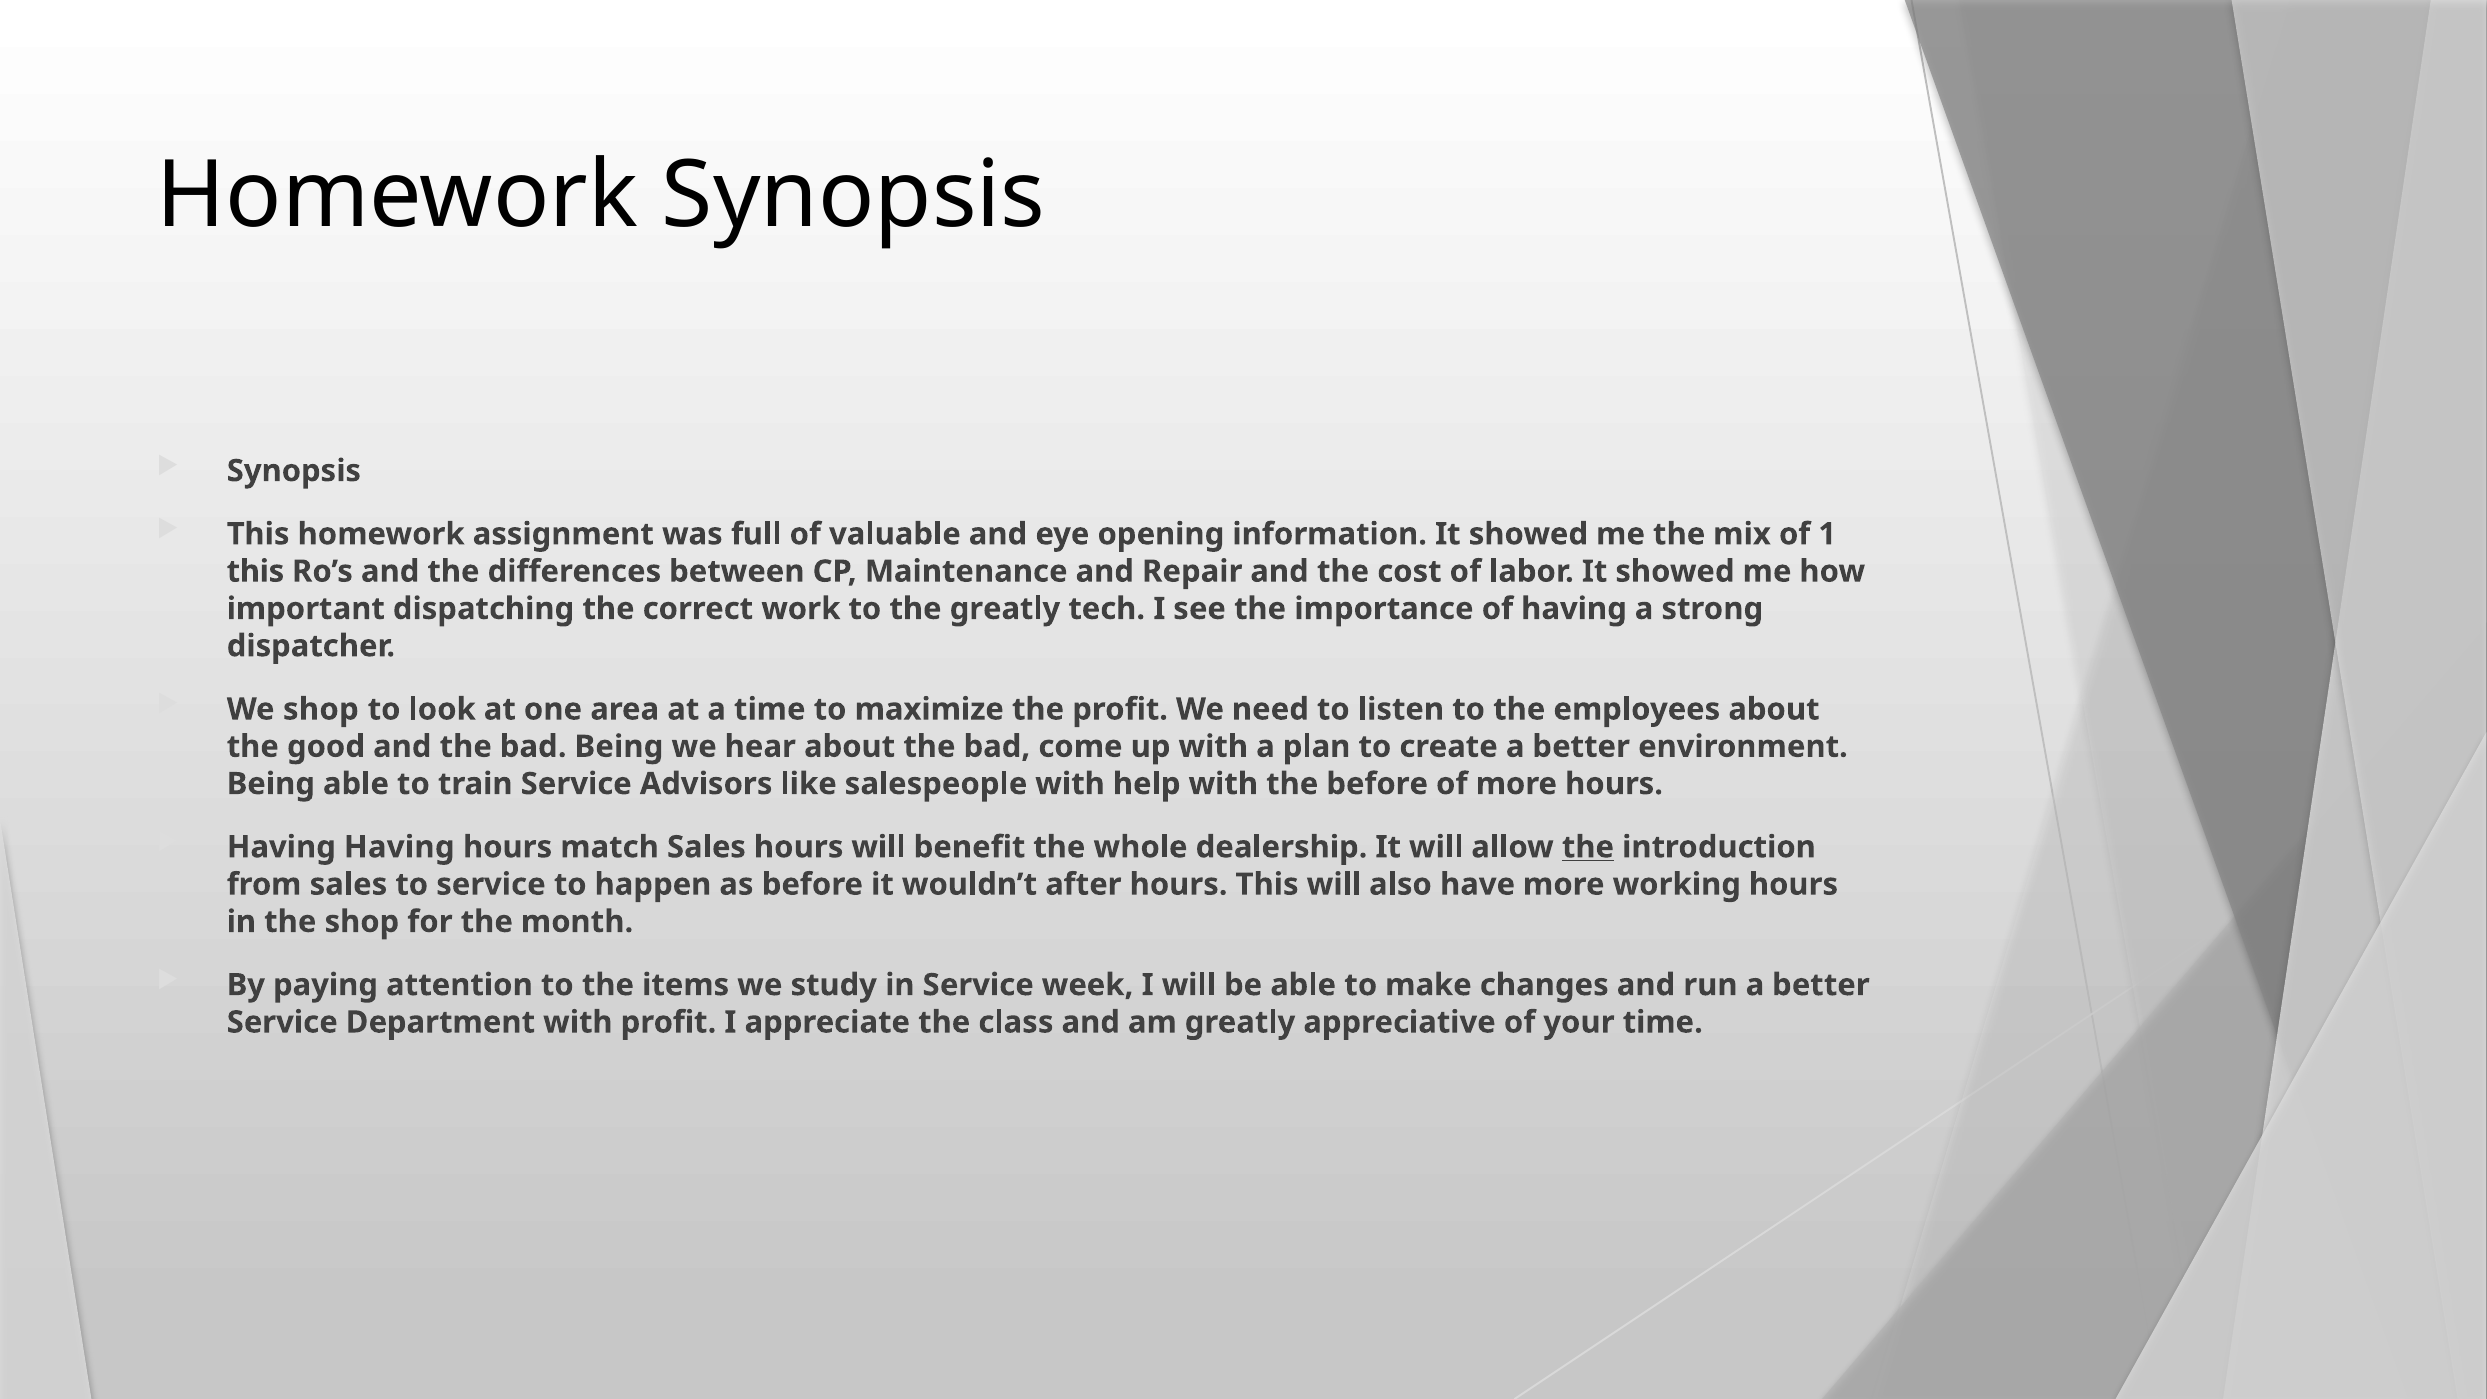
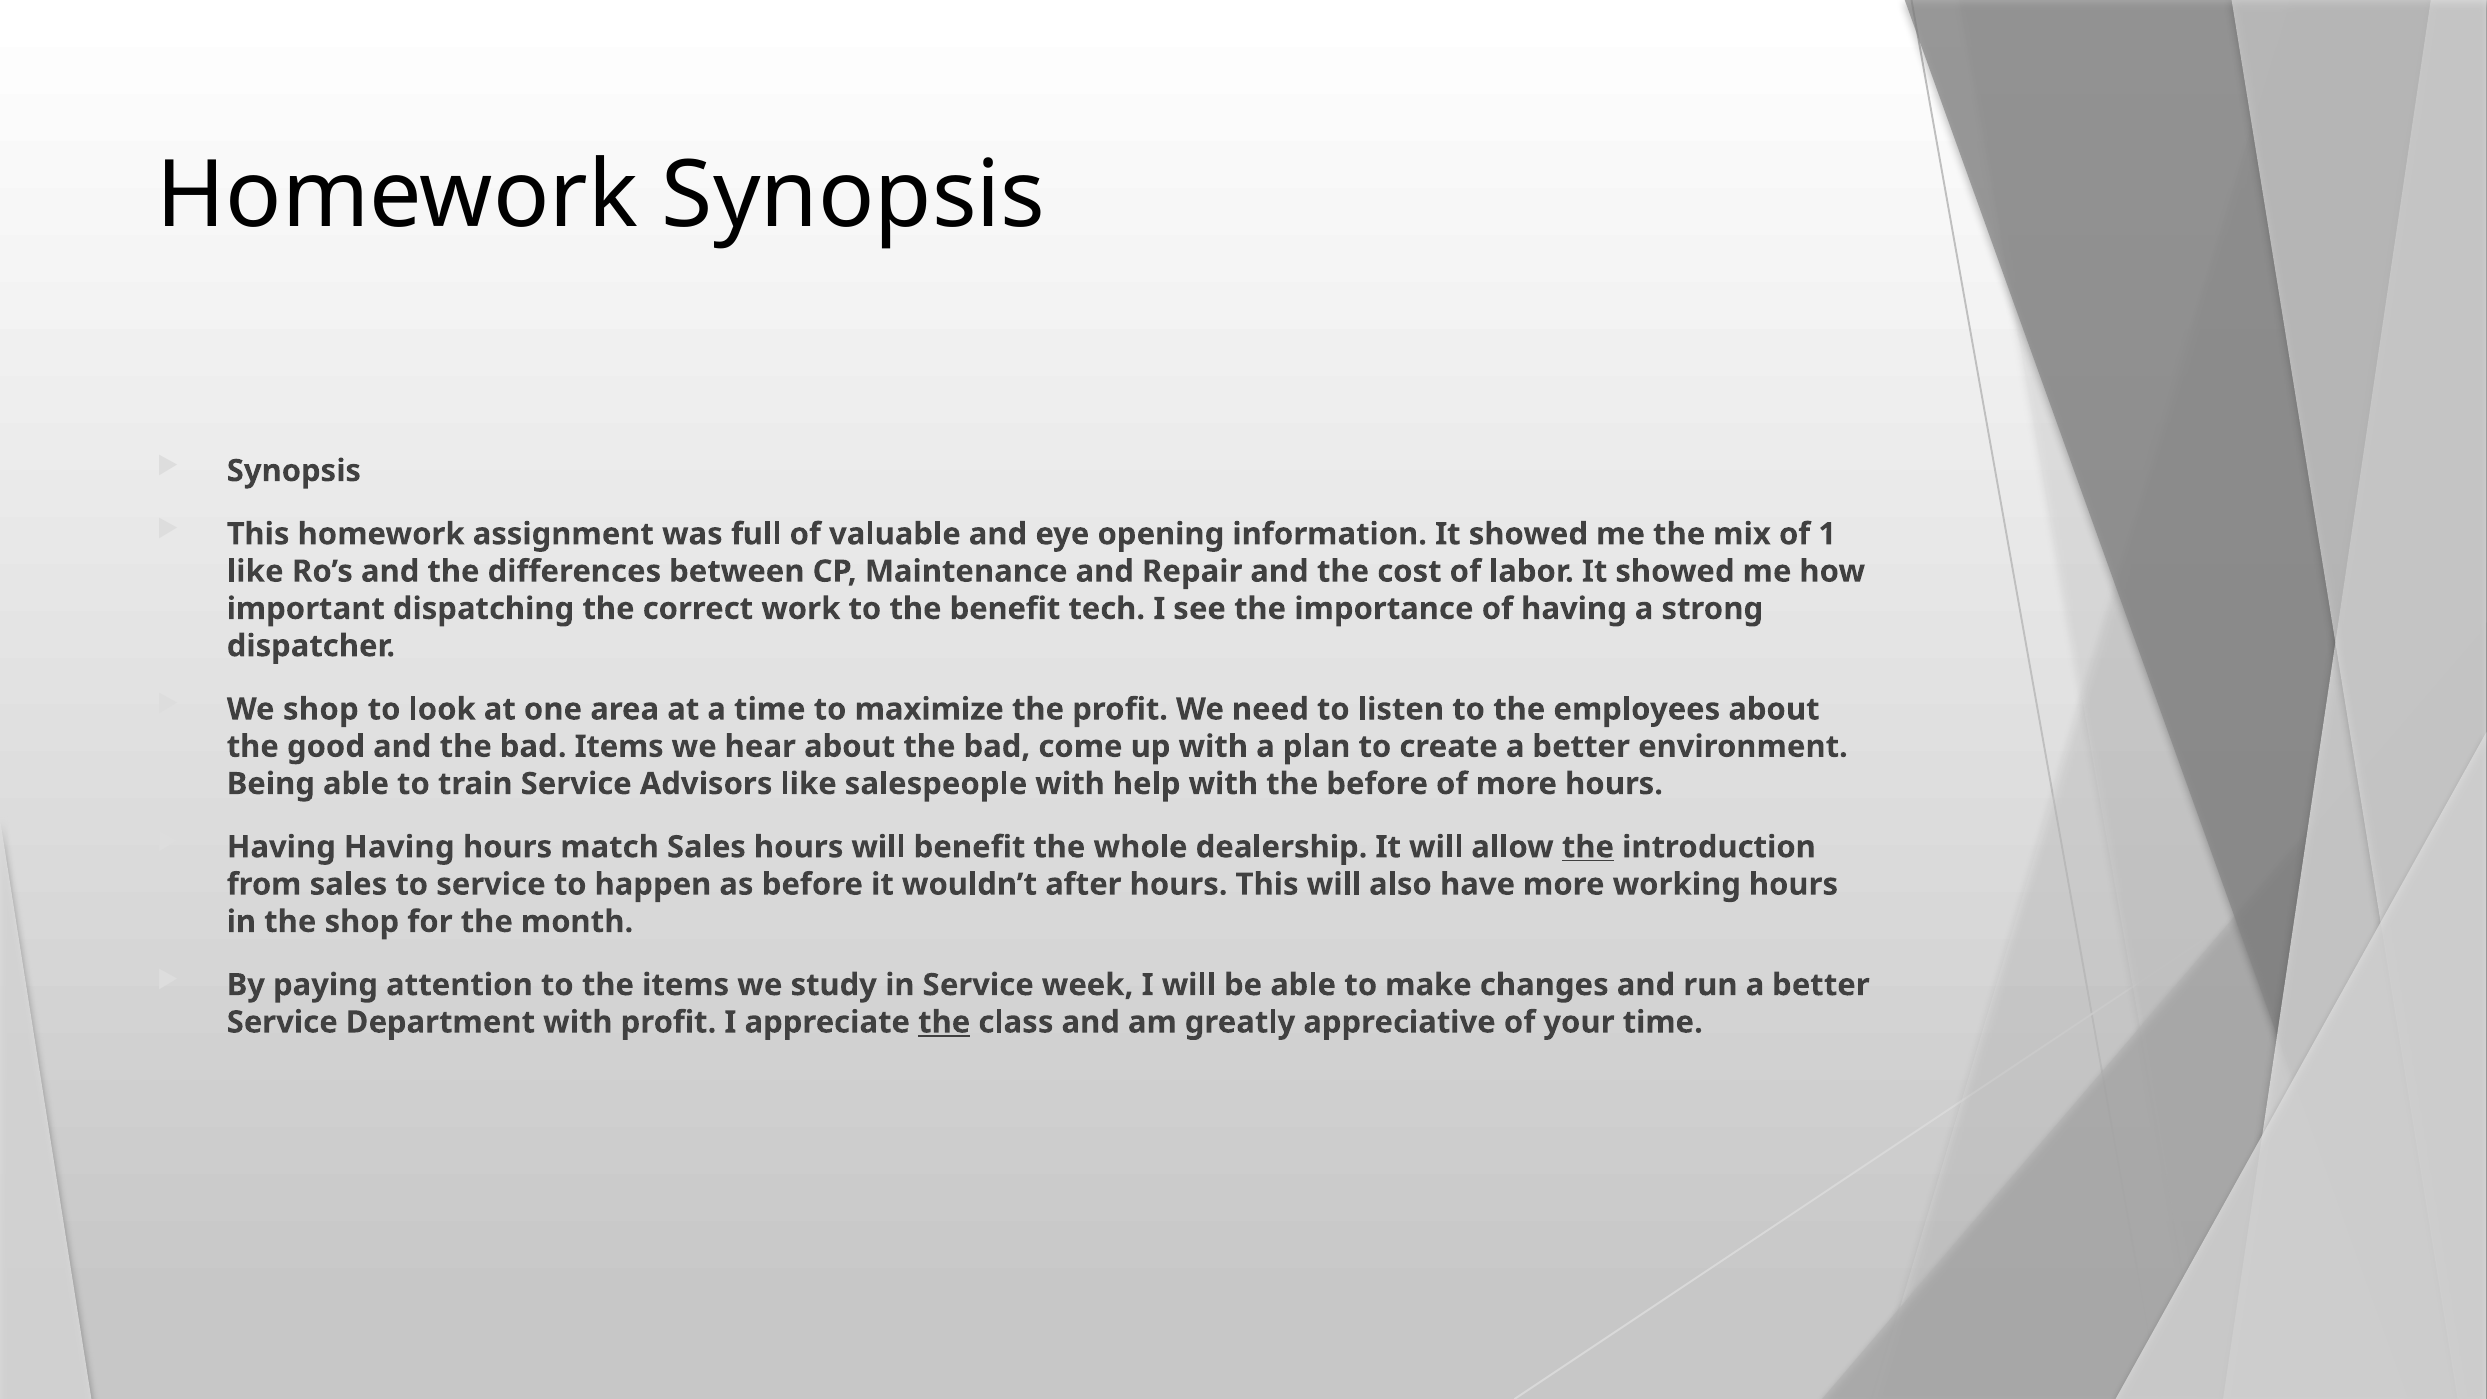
this: this -> like (255, 571)
the greatly: greatly -> benefit (1005, 609)
bad Being: Being -> Items (619, 747)
the underline: none -> present (944, 1022)
